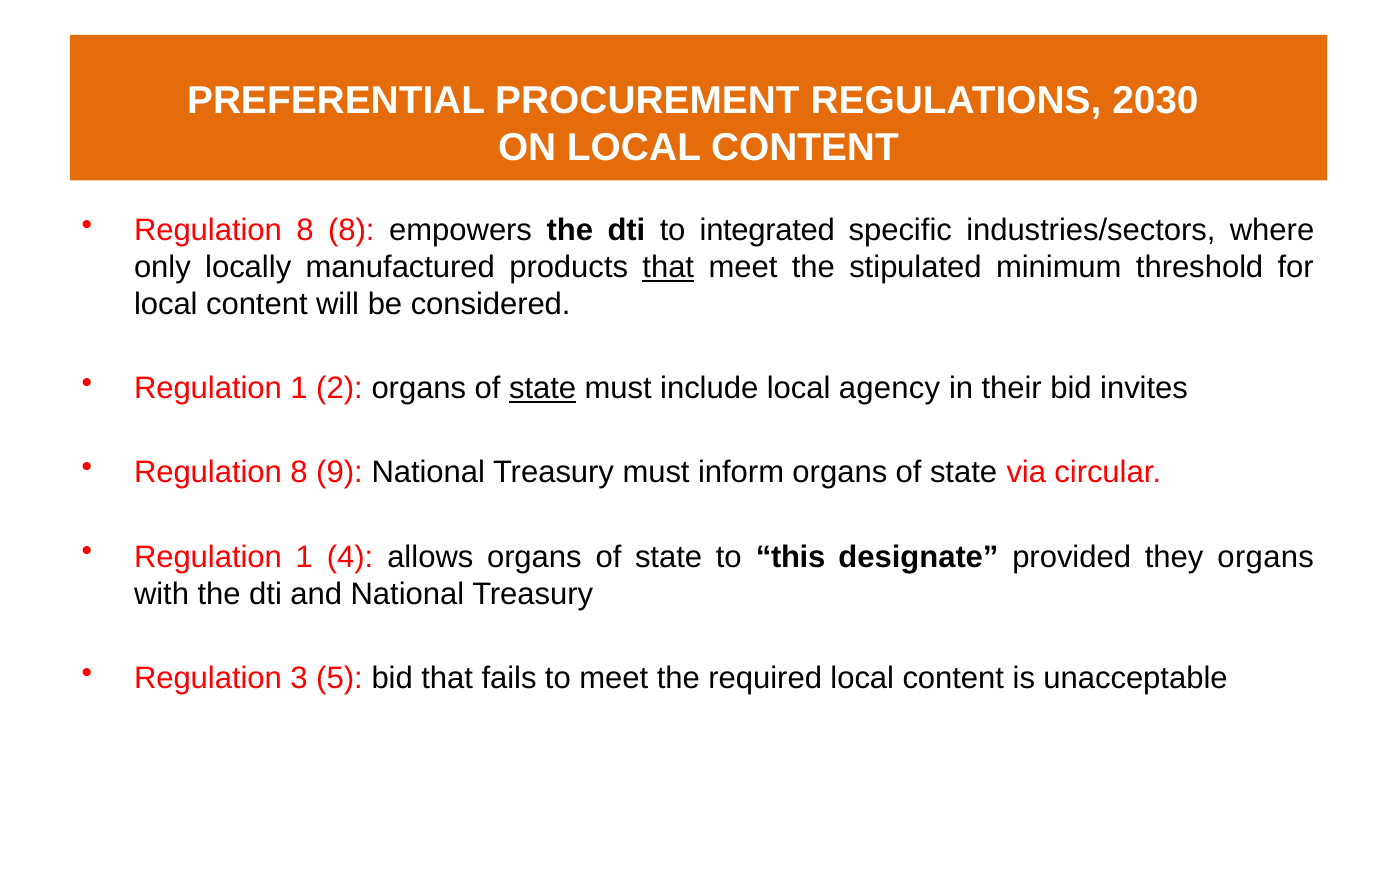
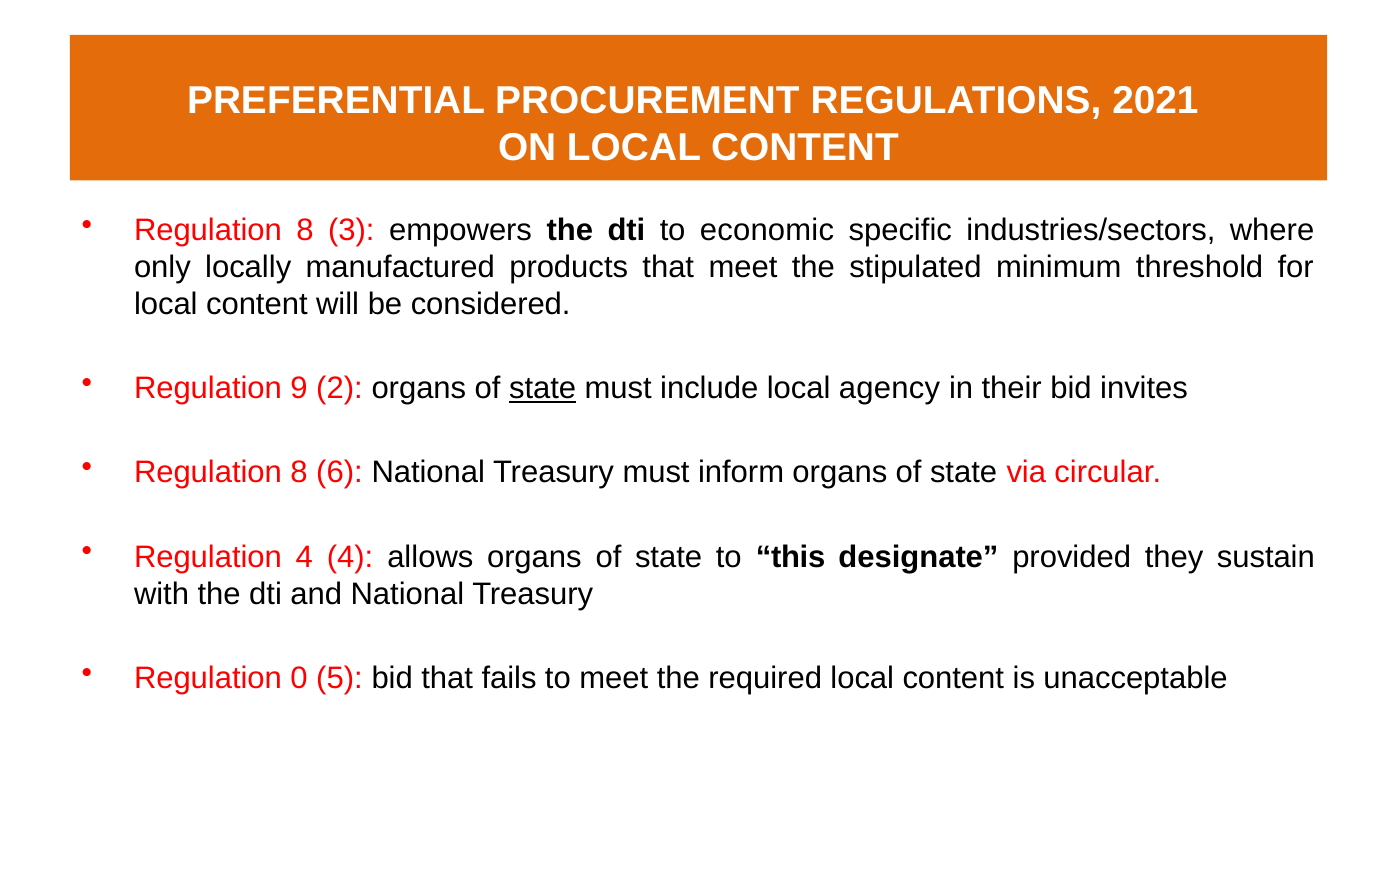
2030: 2030 -> 2021 (1155, 101)
8 8: 8 -> 3 (351, 230)
integrated: integrated -> economic (767, 230)
that underline: present -> none (668, 268)
1: 1 -> 9 (299, 389)
9: 9 -> 6 (339, 473)
1: 1 -> 4 (304, 557)
they organs: organs -> sustain (1266, 557)
3: 3 -> 0 (299, 678)
